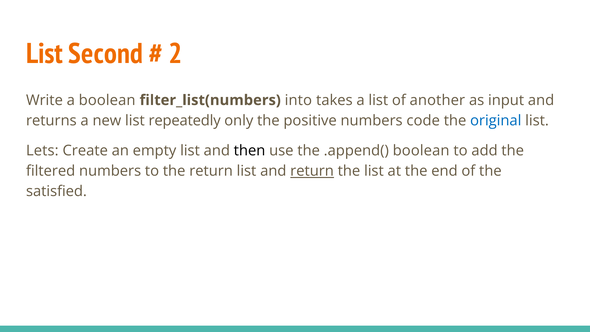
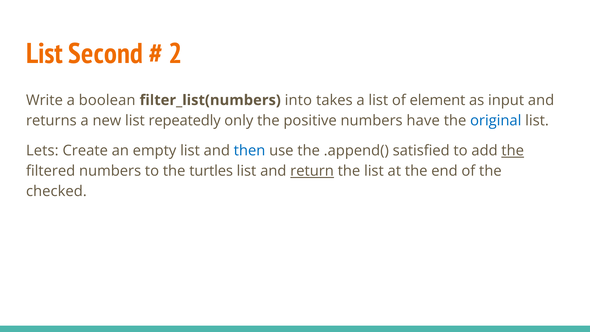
another: another -> element (438, 100)
code: code -> have (423, 120)
then colour: black -> blue (250, 151)
.append( boolean: boolean -> satisfied (421, 151)
the underline: none -> present (513, 151)
the return: return -> turtles (211, 171)
satisfied: satisfied -> checked (56, 191)
